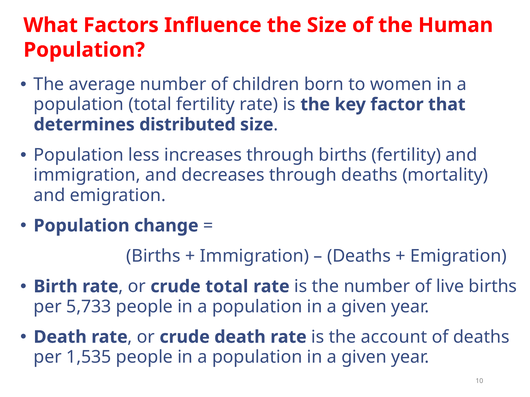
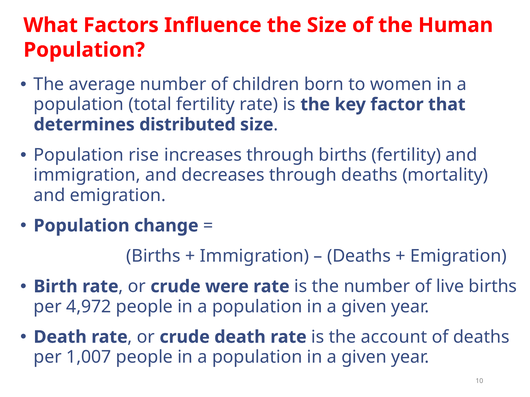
less: less -> rise (144, 155)
crude total: total -> were (227, 287)
5,733: 5,733 -> 4,972 (89, 307)
1,535: 1,535 -> 1,007 (89, 358)
